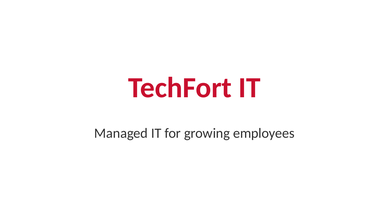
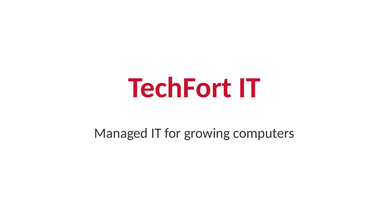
employees: employees -> computers (264, 133)
